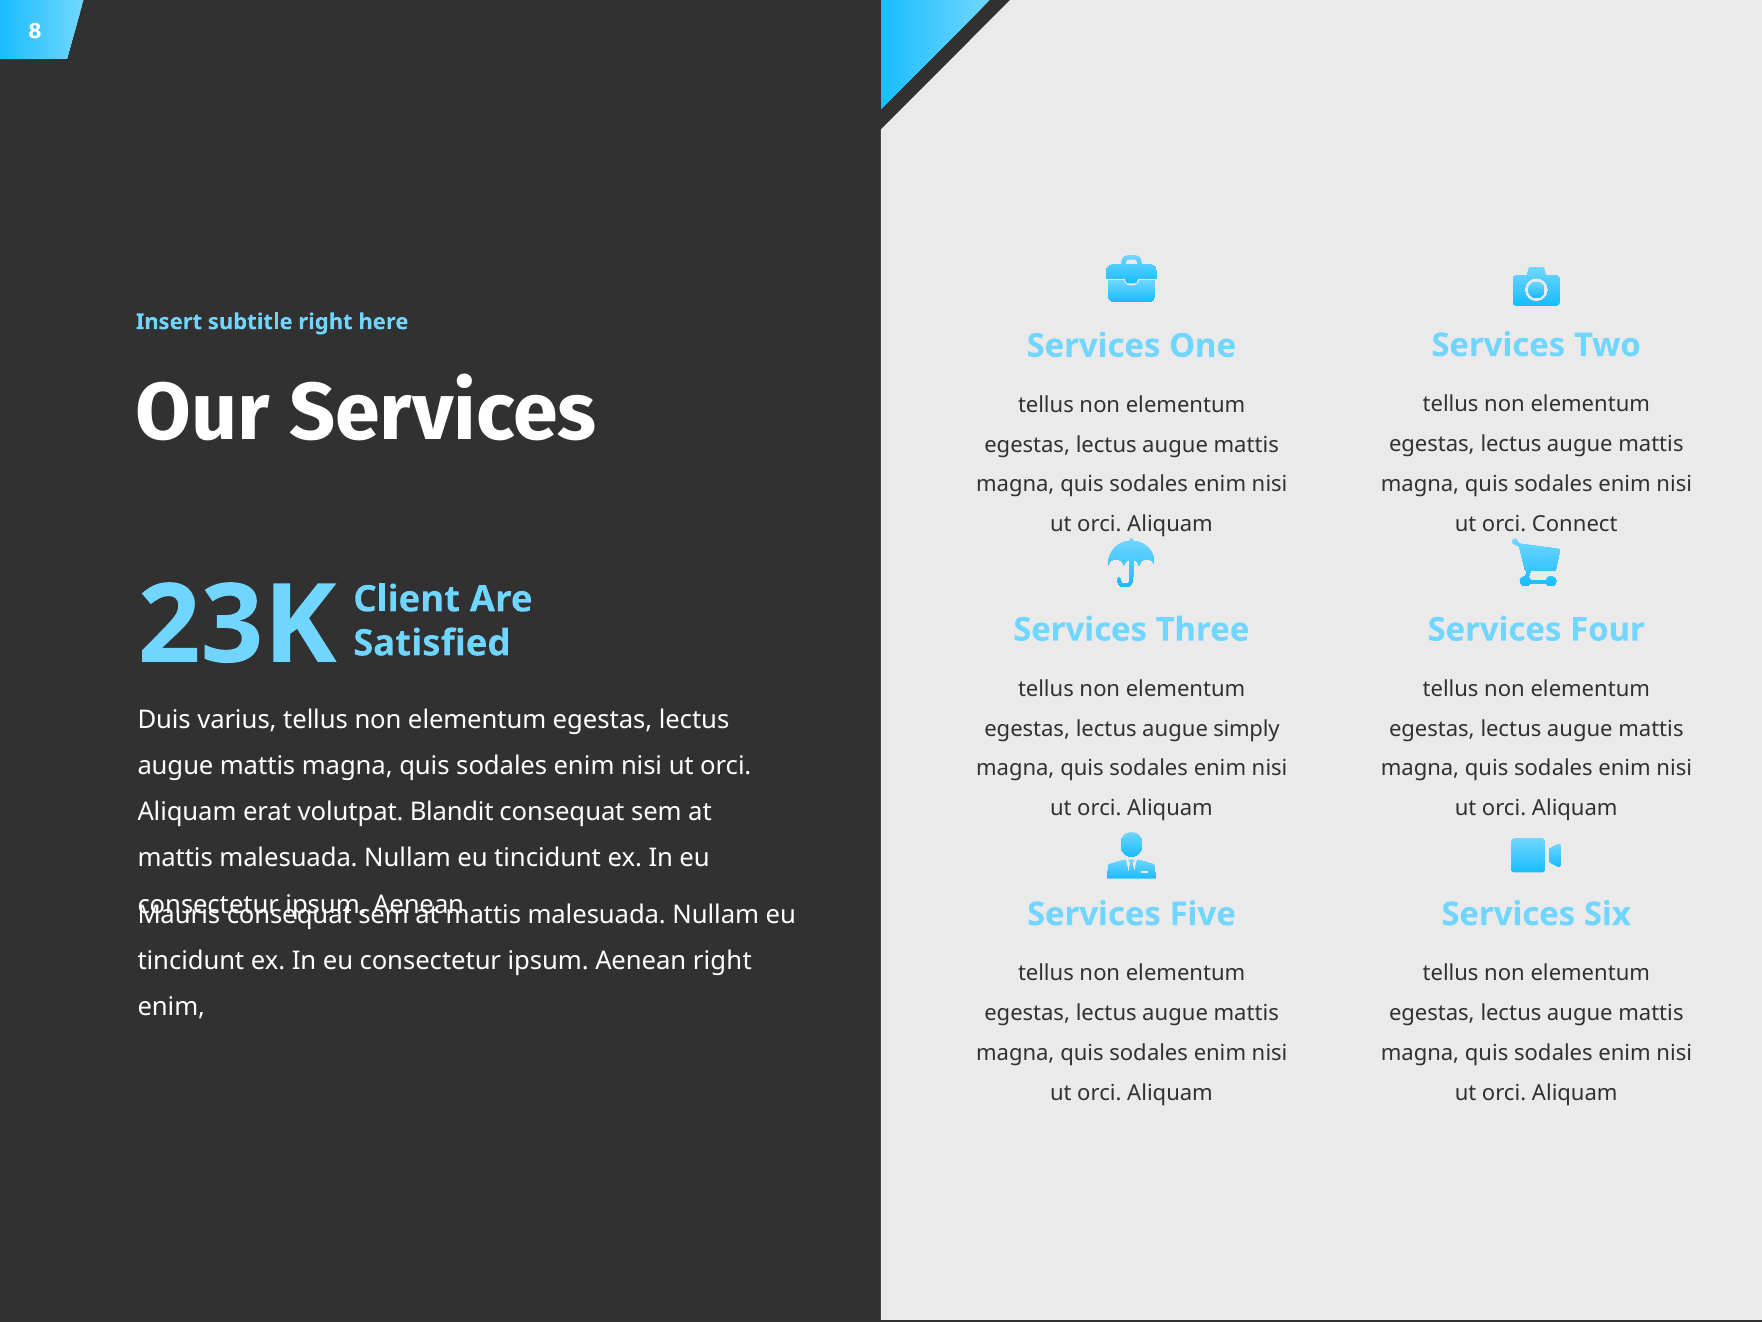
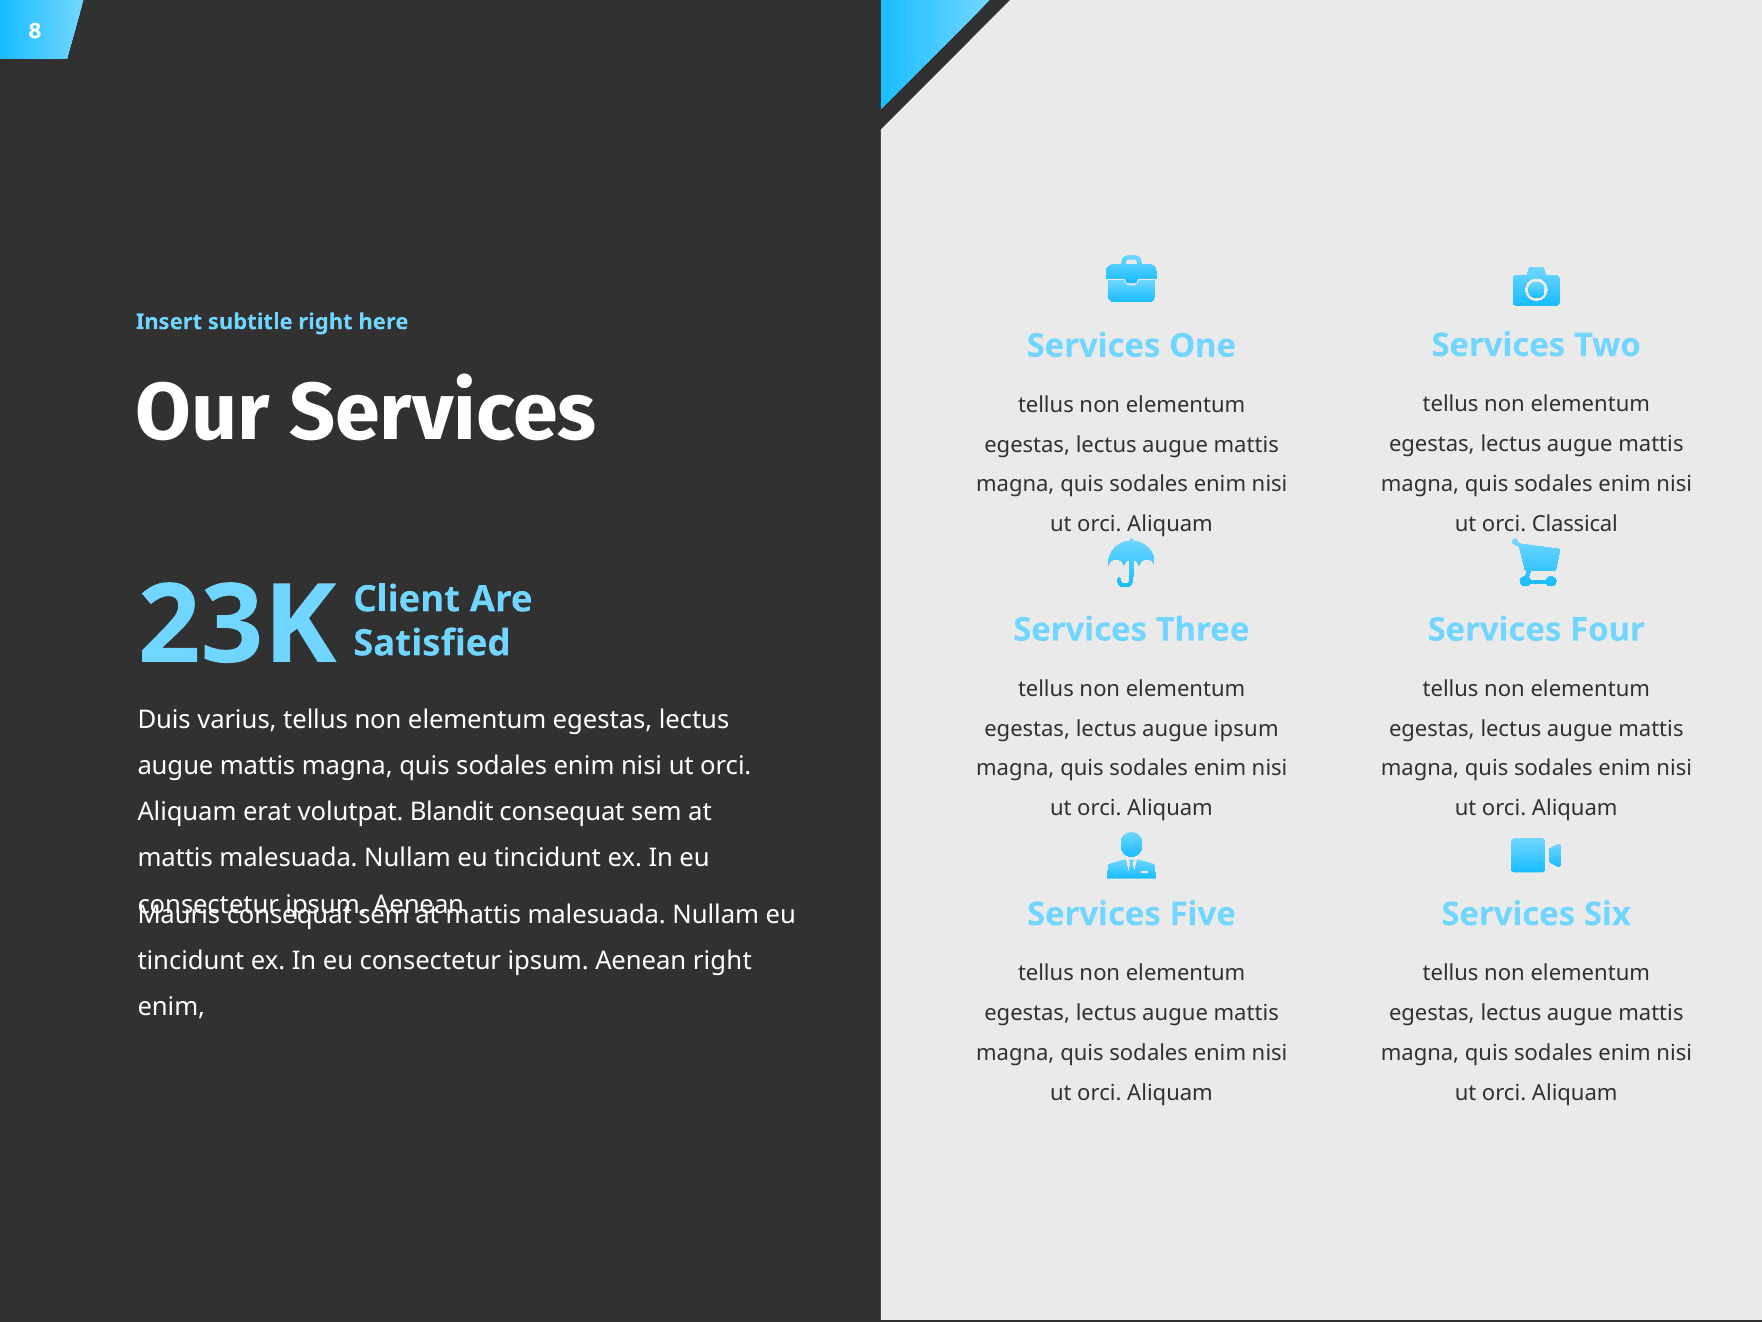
Connect: Connect -> Classical (1575, 524)
augue simply: simply -> ipsum (1246, 728)
